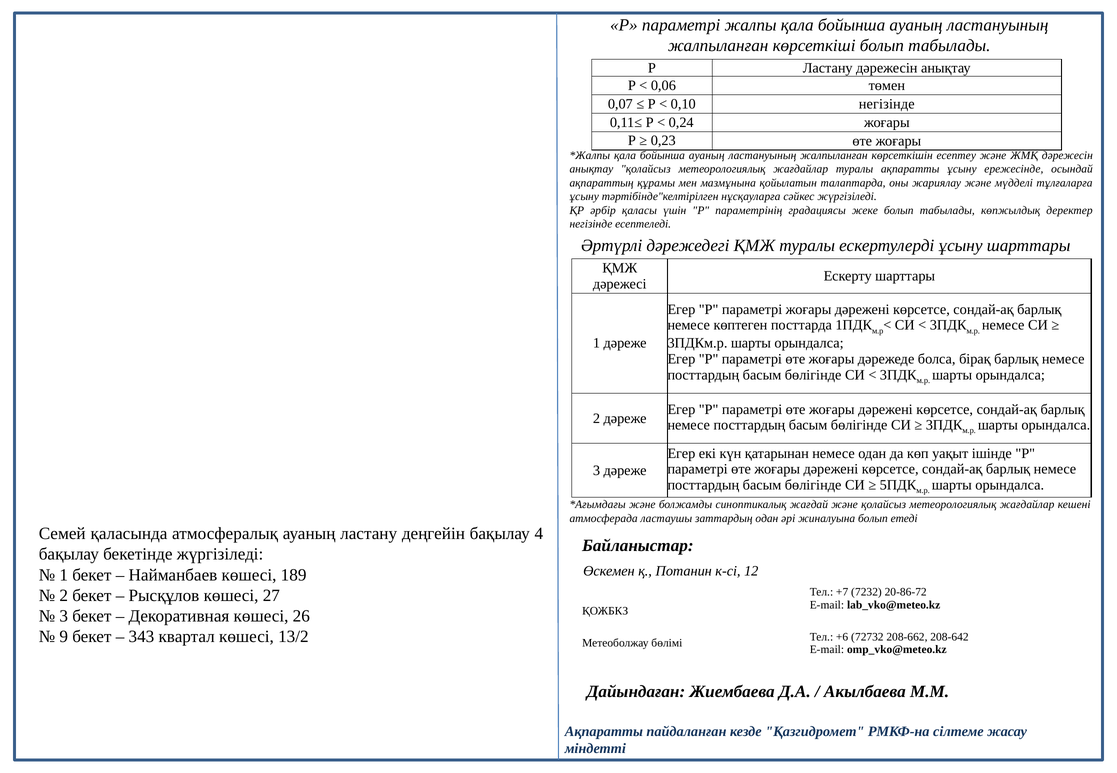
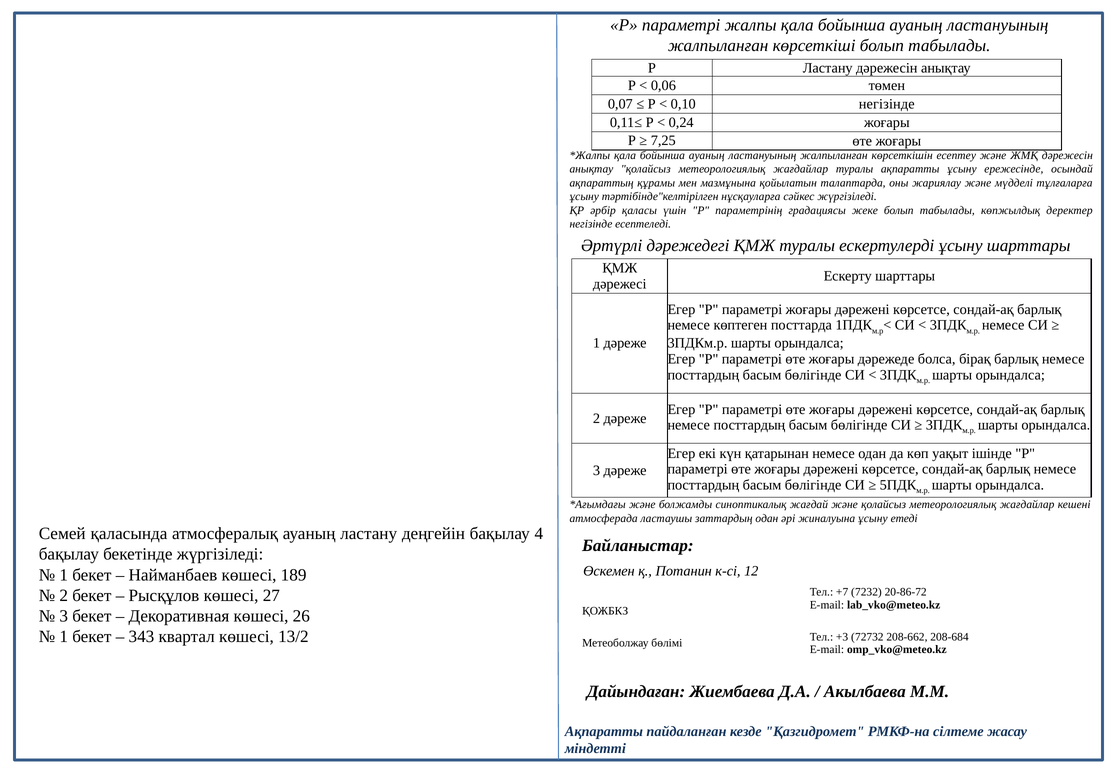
0,23: 0,23 -> 7,25 (663, 141)
жиналуына болып: болып -> ұсыну (873, 519)
9: 9 -> 1 (64, 637)
+6: +6 -> +3 (842, 637)
208-642: 208-642 -> 208-684 (949, 637)
